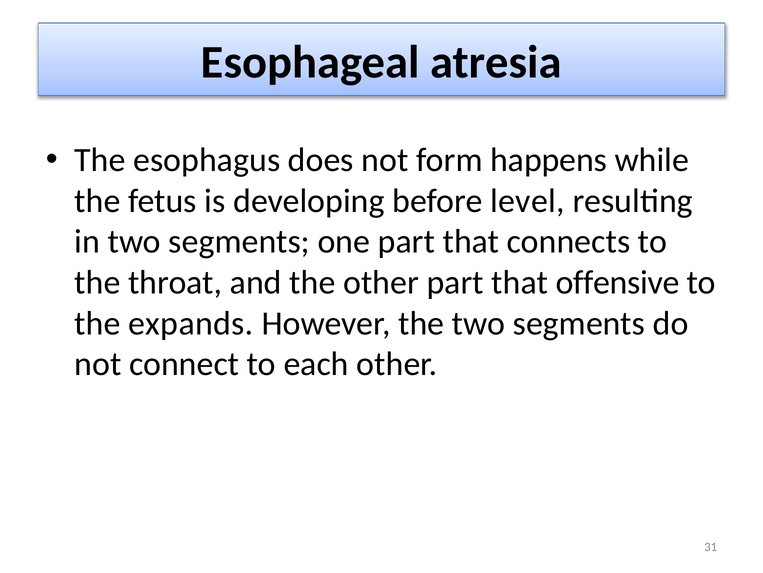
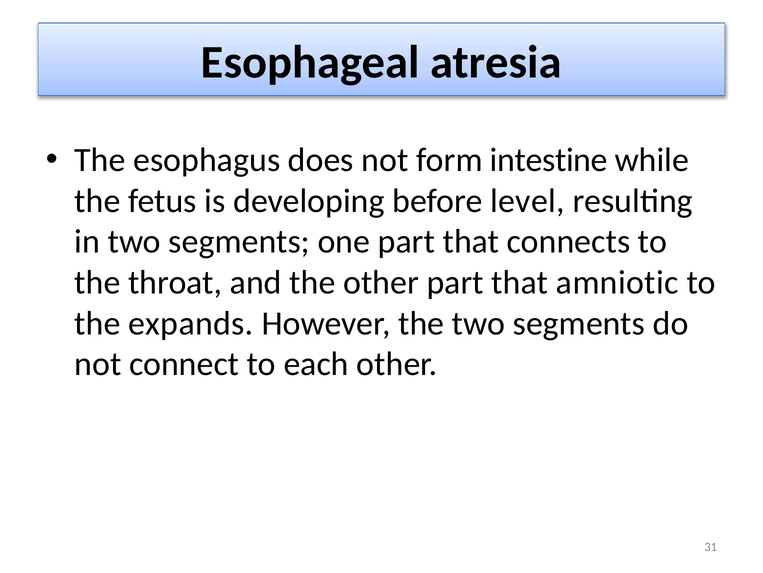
happens: happens -> intestine (549, 160)
offensive: offensive -> amniotic (617, 282)
